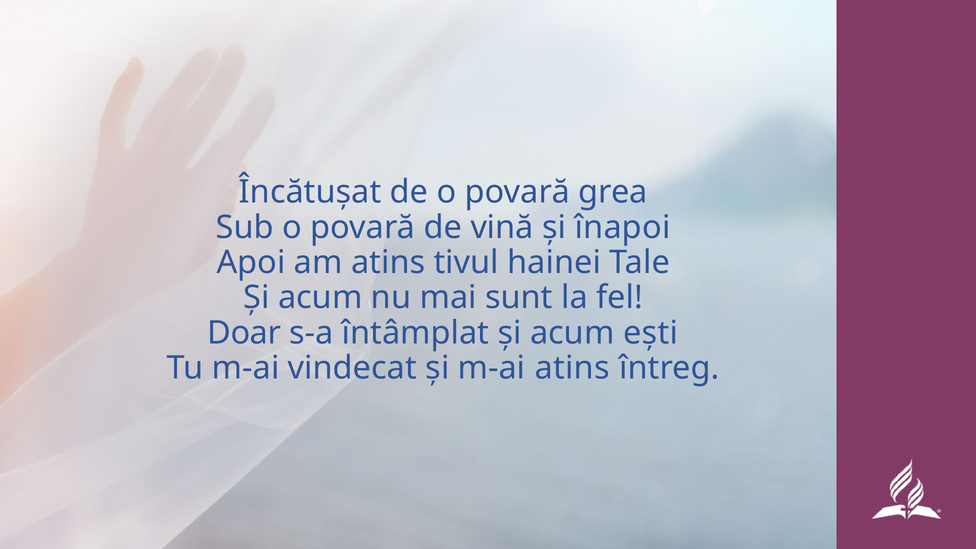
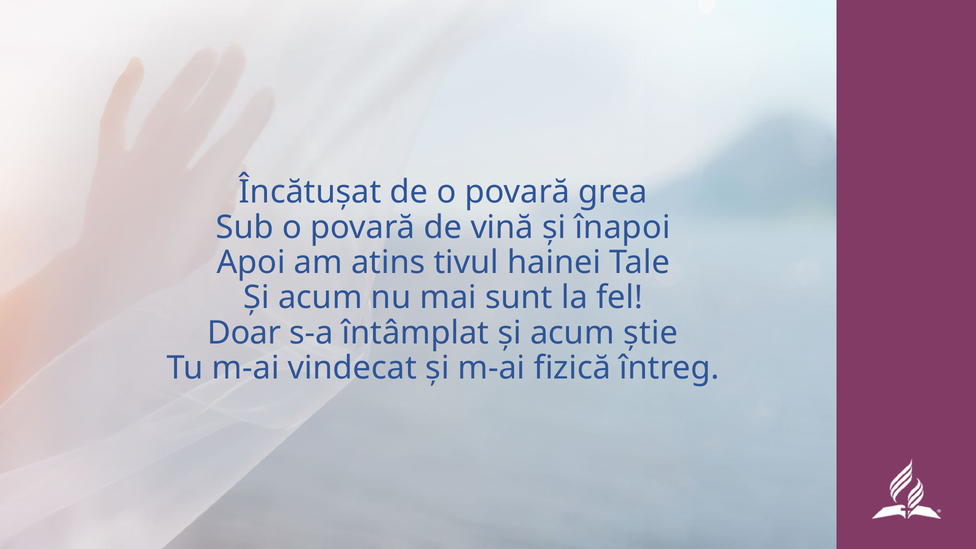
ești: ești -> știe (651, 333)
m-ai atins: atins -> fizică (572, 368)
